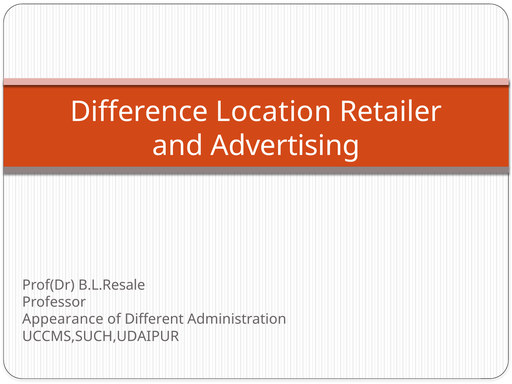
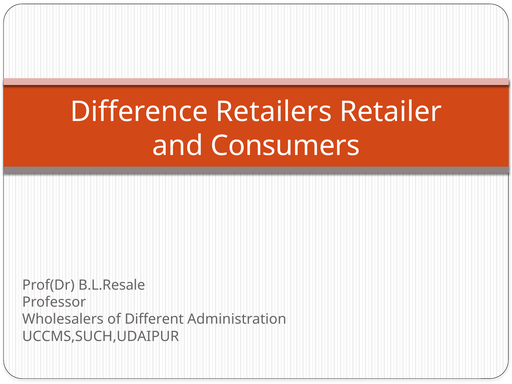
Location: Location -> Retailers (274, 112)
Advertising: Advertising -> Consumers (285, 146)
Appearance: Appearance -> Wholesalers (63, 319)
